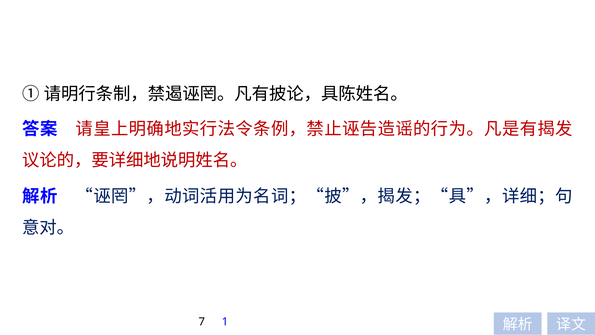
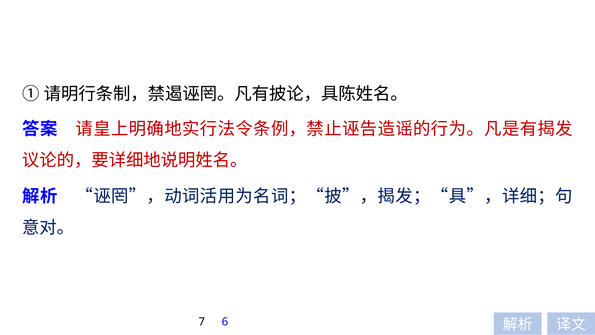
1: 1 -> 6 (225, 322)
